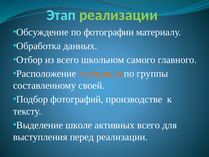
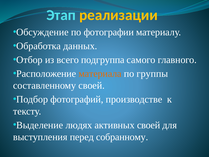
реализации colour: light green -> yellow (119, 15)
школьном: школьном -> подгруппа (103, 60)
школе: школе -> людях (79, 125)
активных всего: всего -> своей (149, 125)
перед реализации: реализации -> собранному (122, 137)
